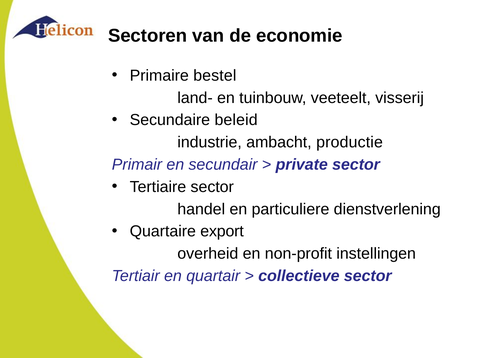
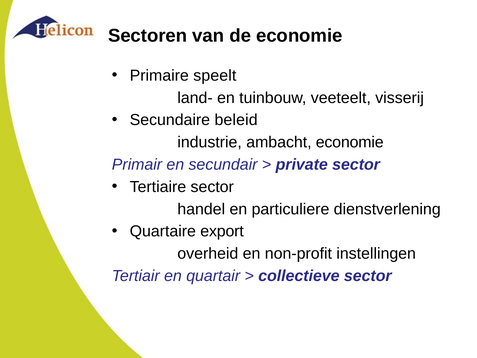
bestel: bestel -> speelt (215, 75)
ambacht productie: productie -> economie (350, 142)
